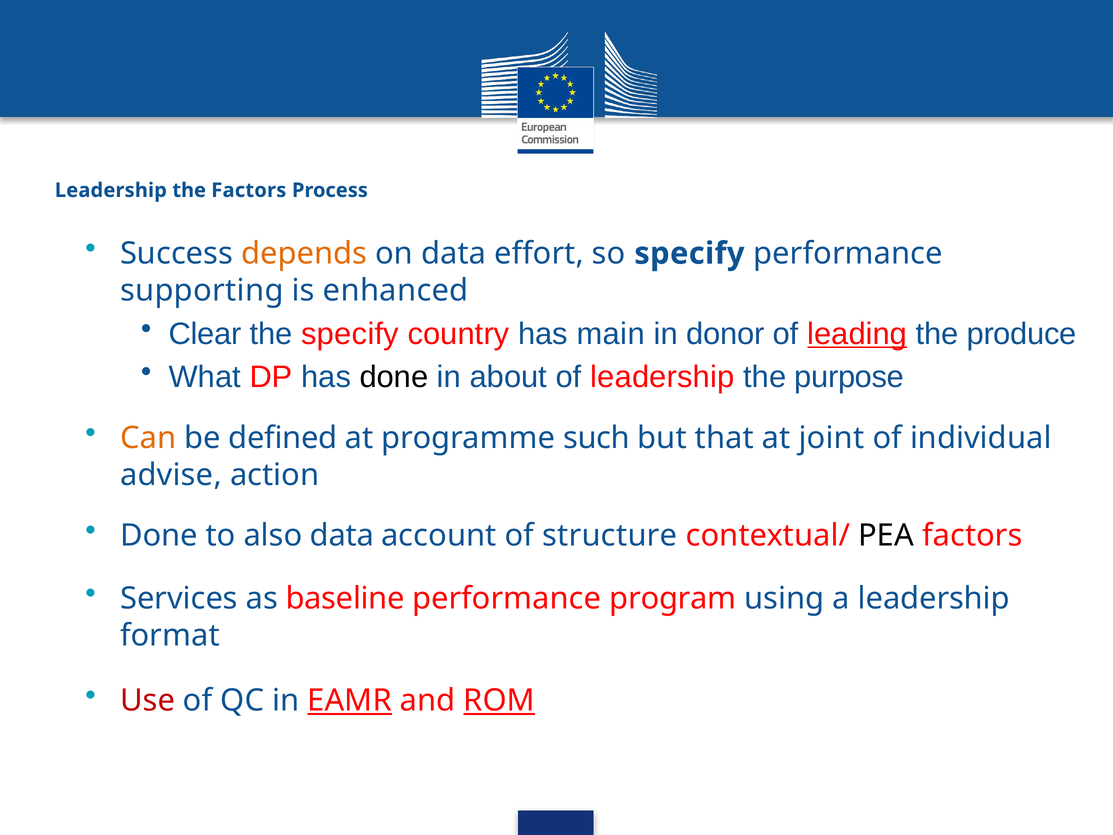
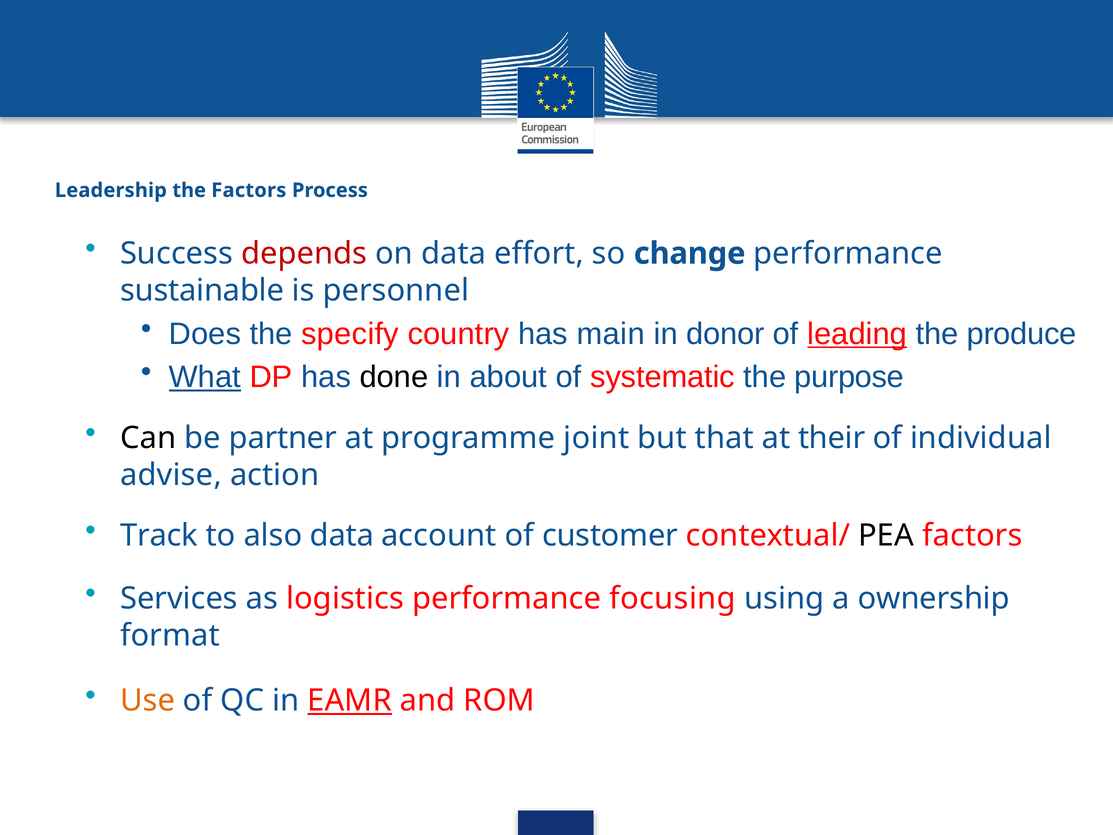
depends colour: orange -> red (304, 253)
so specify: specify -> change (690, 253)
supporting: supporting -> sustainable (202, 291)
enhanced: enhanced -> personnel (396, 291)
Clear: Clear -> Does (205, 334)
What underline: none -> present (205, 377)
of leadership: leadership -> systematic (663, 377)
Can colour: orange -> black (148, 438)
defined: defined -> partner (283, 438)
such: such -> joint (596, 438)
joint: joint -> their (832, 438)
Done: Done -> Track (159, 535)
structure: structure -> customer (610, 535)
baseline: baseline -> logistics (345, 598)
program: program -> focusing (673, 598)
a leadership: leadership -> ownership (934, 598)
Use colour: red -> orange (148, 700)
ROM underline: present -> none (499, 700)
